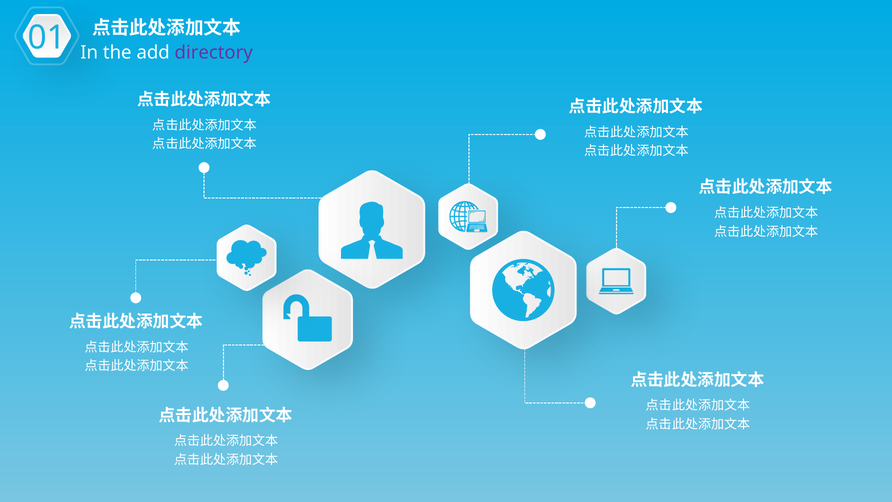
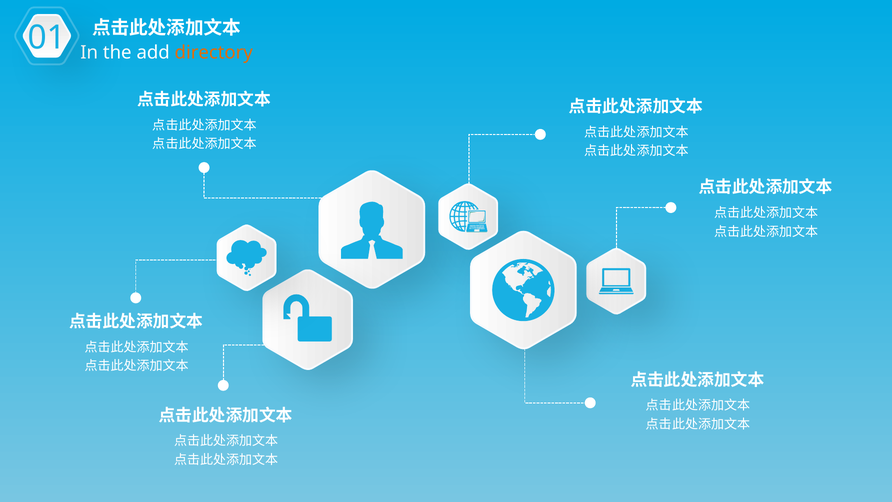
directory colour: purple -> orange (214, 52)
